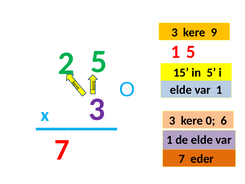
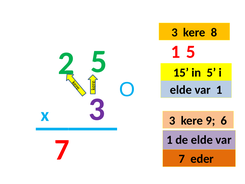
9: 9 -> 8 (214, 32)
0: 0 -> 9 (210, 120)
